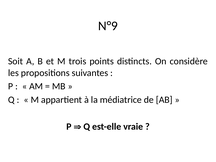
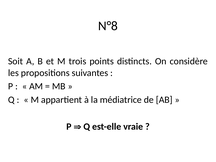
N°9: N°9 -> N°8 (108, 26)
